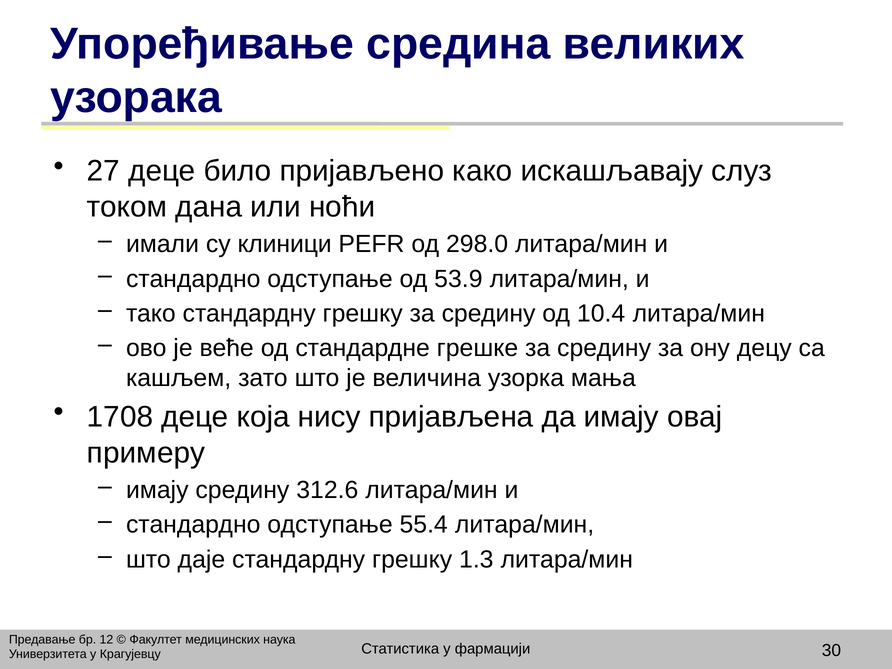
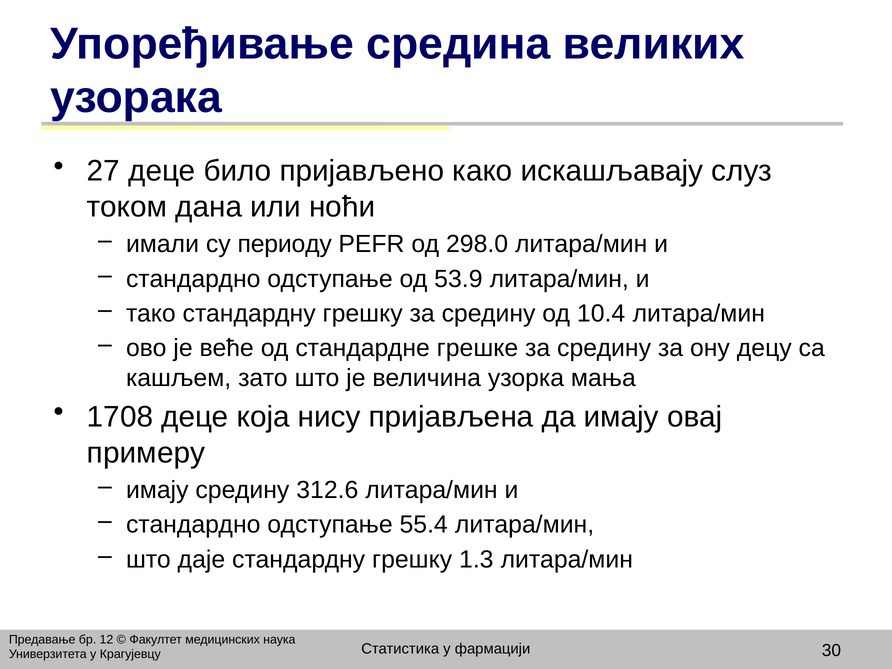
клиници: клиници -> периоду (285, 244)
